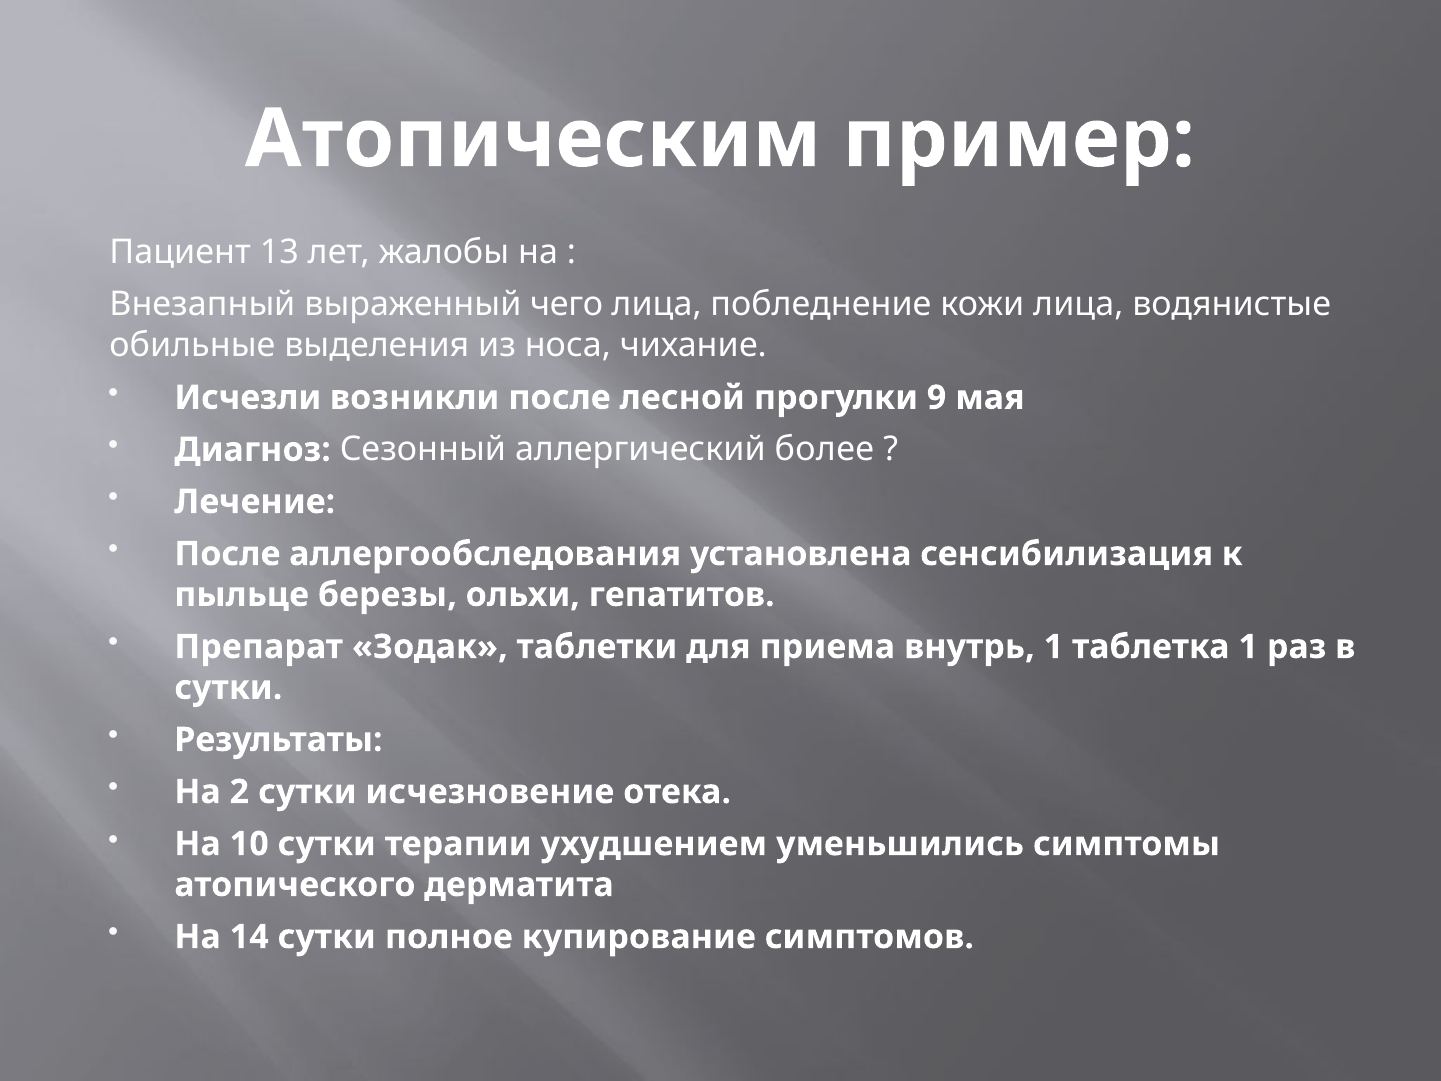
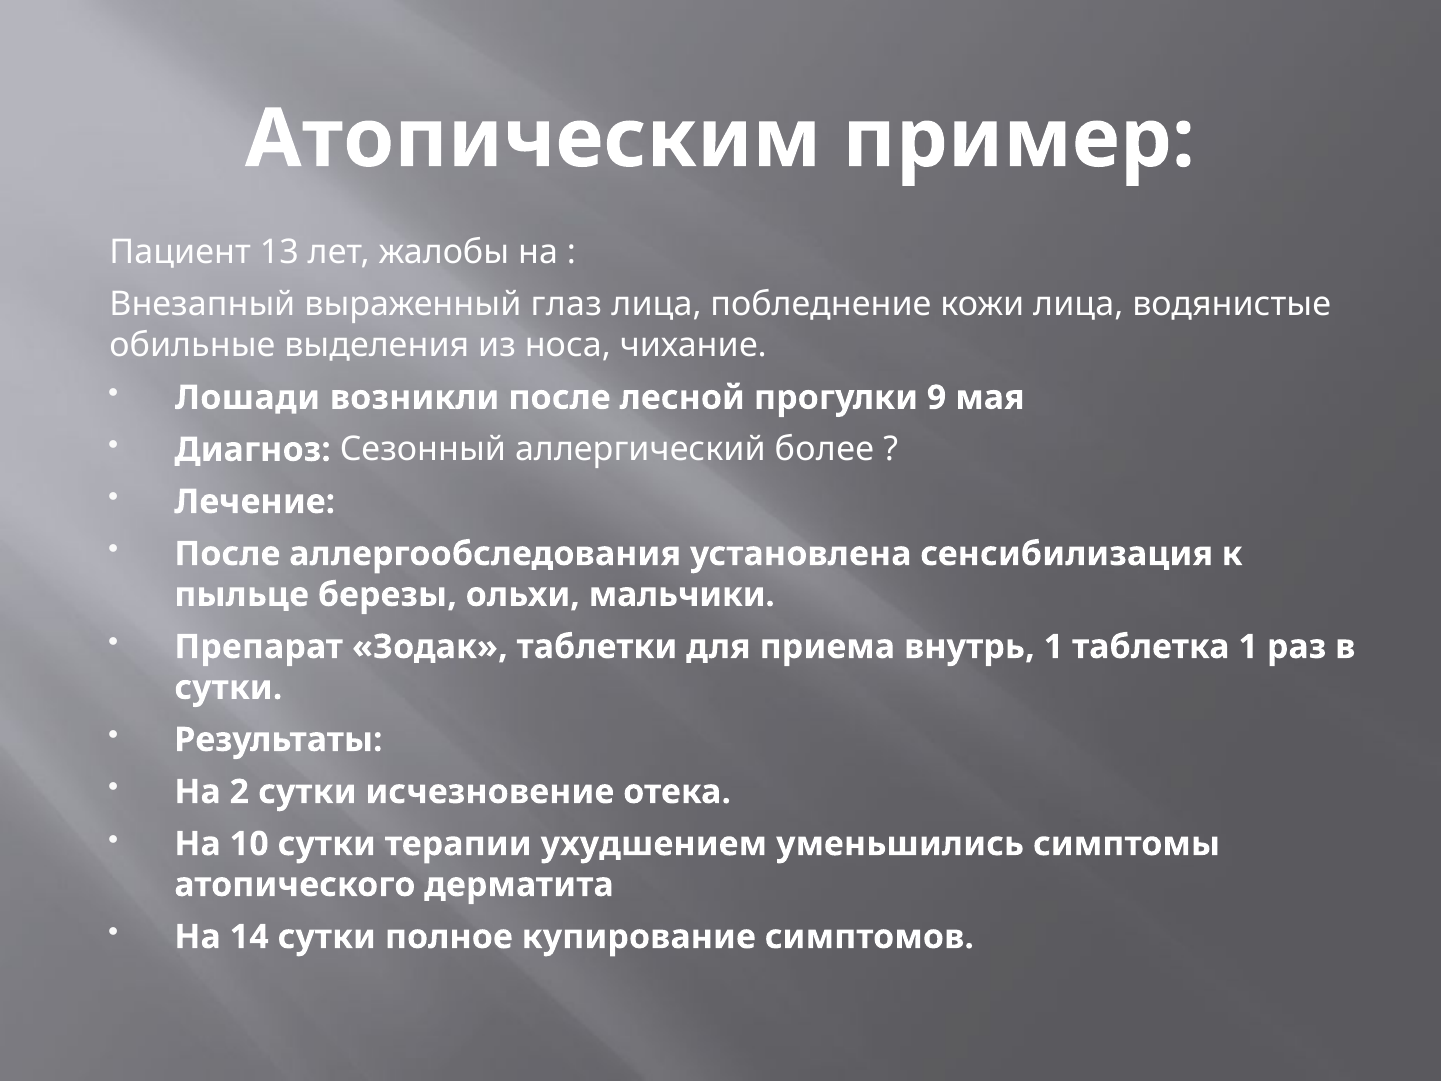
чего: чего -> глаз (566, 305)
Исчезли: Исчезли -> Лошади (248, 398)
гепатитов: гепатитов -> мальчики (682, 595)
